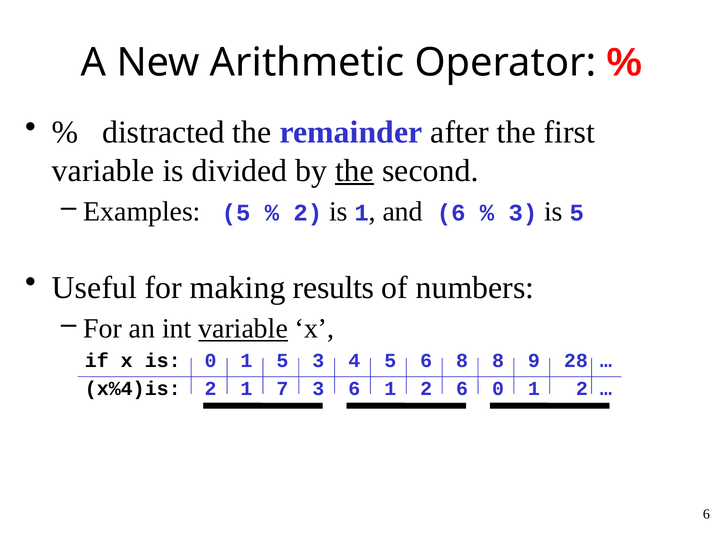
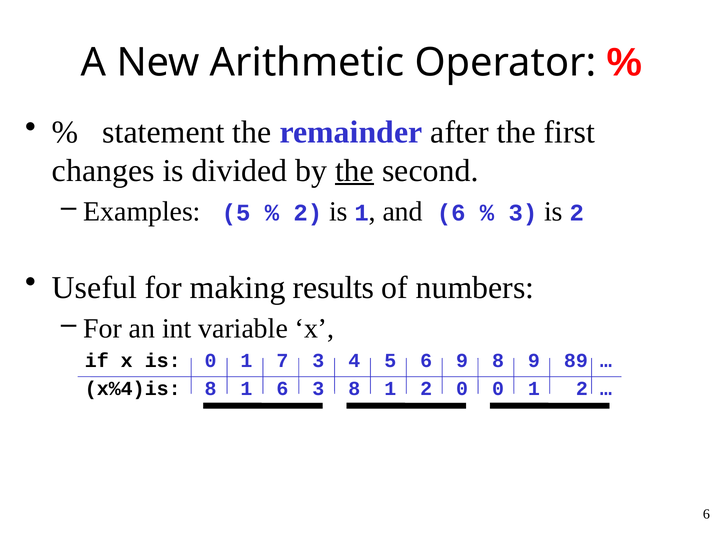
distracted: distracted -> statement (163, 132)
variable: variable -> changes (103, 171)
is 5: 5 -> 2 (577, 213)
variable underline: present -> none (243, 329)
1 5: 5 -> 7 (282, 361)
6 8: 8 -> 9 (462, 361)
28: 28 -> 89 (576, 361)
x%4)is 2: 2 -> 8 (211, 389)
1 7: 7 -> 6 (282, 389)
3 6: 6 -> 8 (354, 389)
2 6: 6 -> 0 (462, 389)
